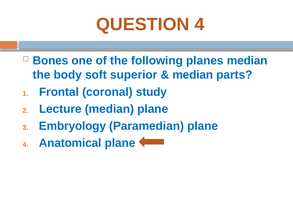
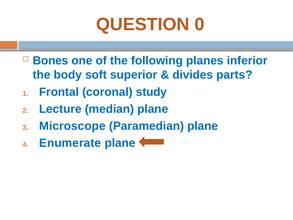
QUESTION 4: 4 -> 0 (199, 24)
planes median: median -> inferior (247, 61)
median: median -> divides (193, 75)
Embryology: Embryology -> Microscope (72, 126)
Anatomical: Anatomical -> Enumerate (70, 143)
